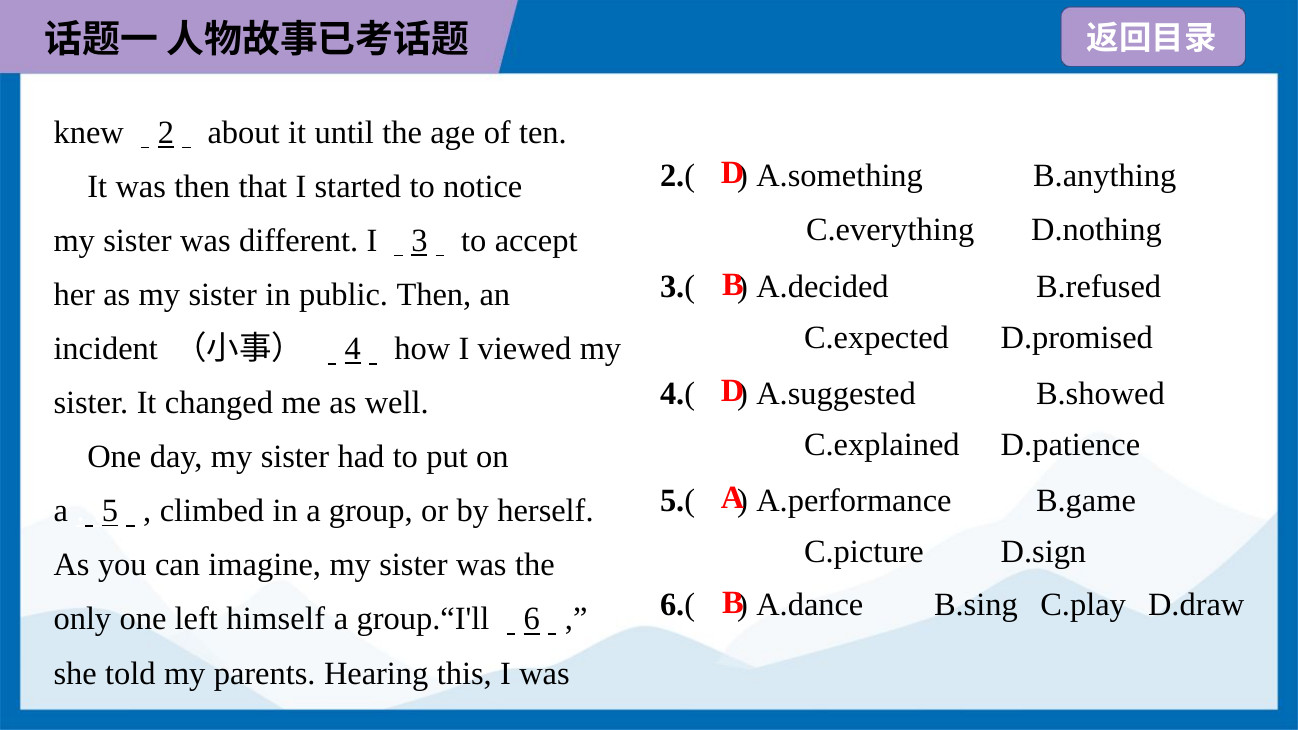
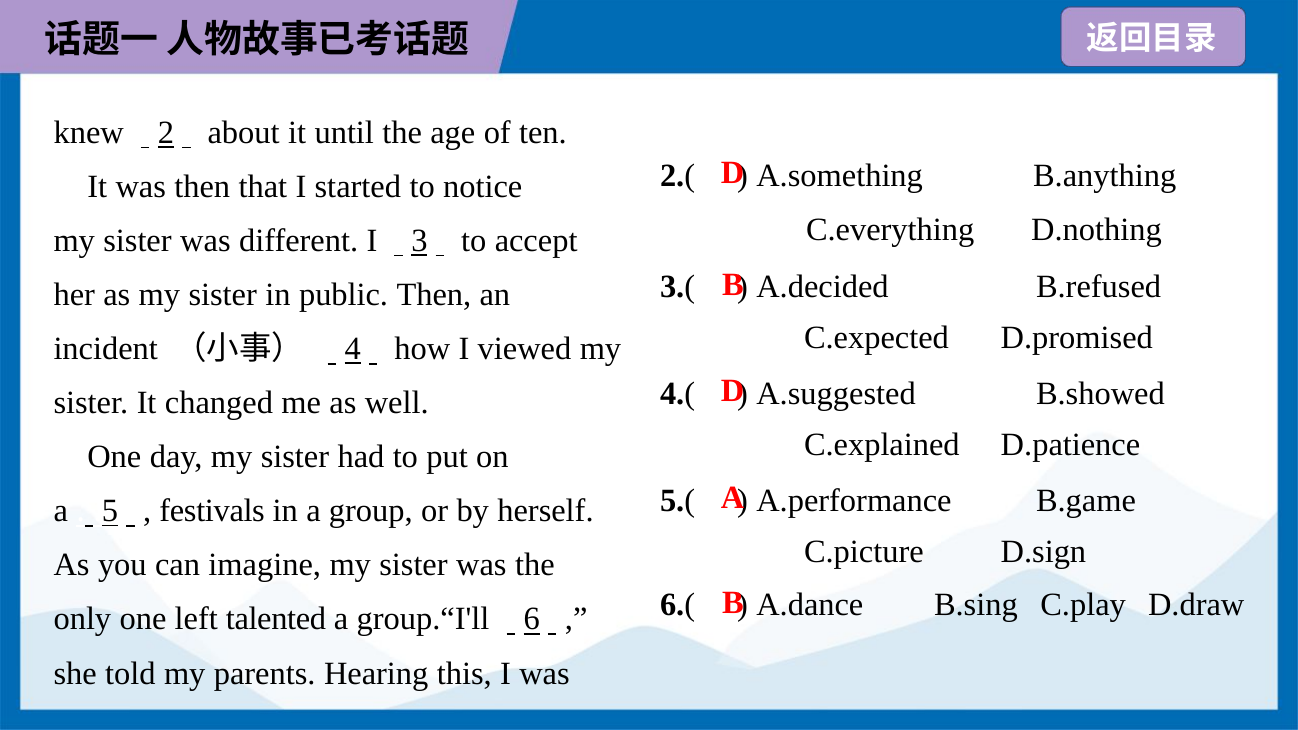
climbed: climbed -> festivals (212, 511)
himself: himself -> talented (276, 619)
